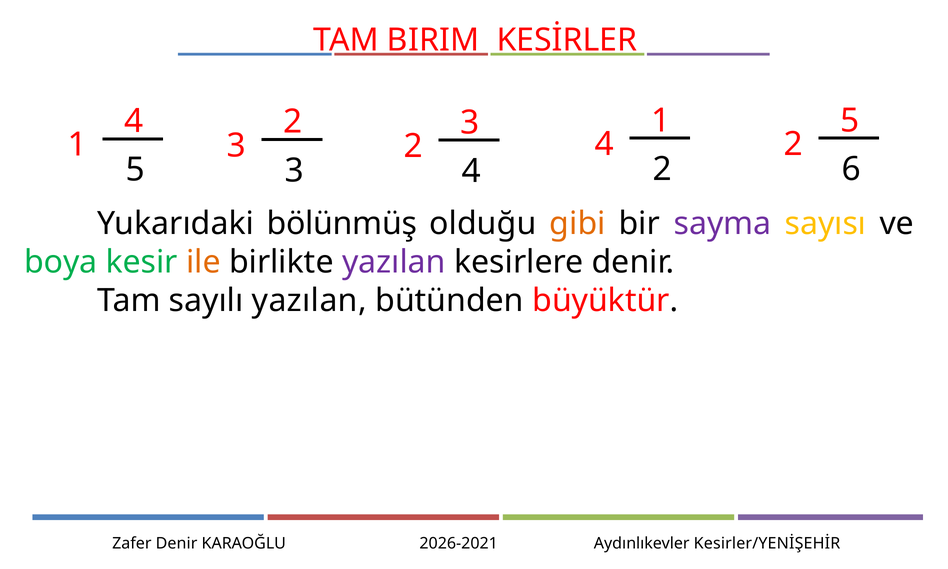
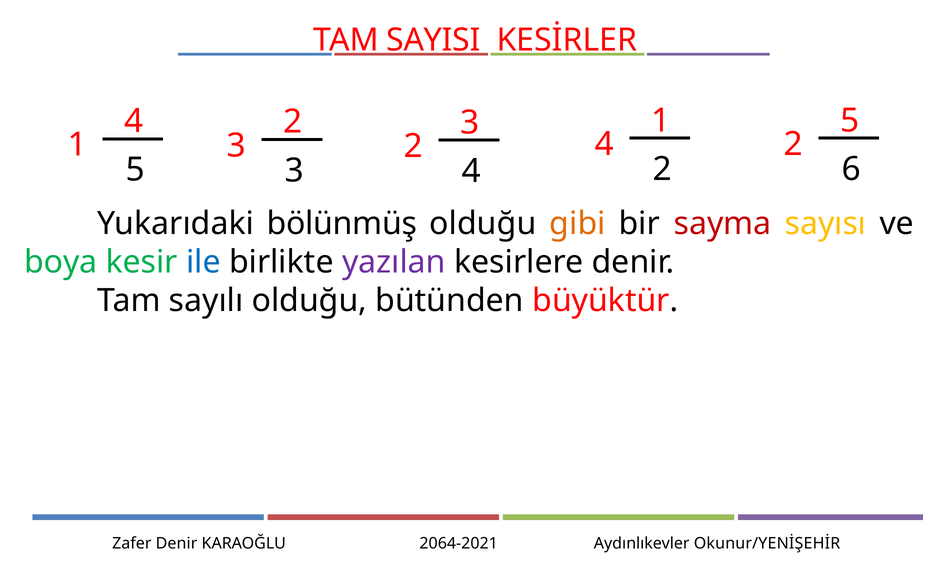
BIRIM: BIRIM -> SAYISI (434, 40)
sayma colour: purple -> red (723, 223)
ile colour: orange -> blue (203, 262)
sayılı yazılan: yazılan -> olduğu (309, 300)
2026-2021: 2026-2021 -> 2064-2021 (459, 543)
Kesirler/YENİŞEHİR: Kesirler/YENİŞEHİR -> Okunur/YENİŞEHİR (767, 543)
